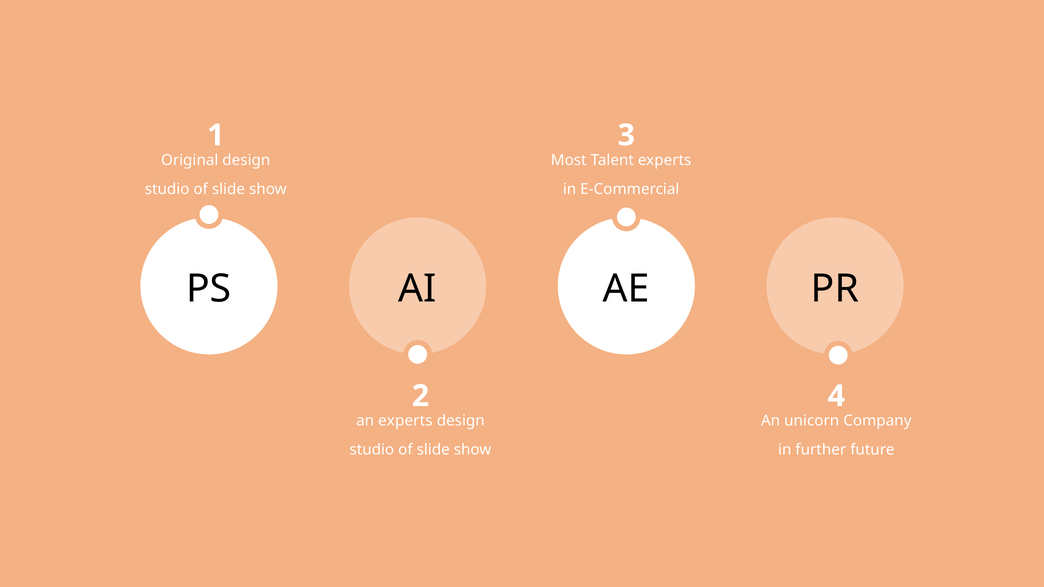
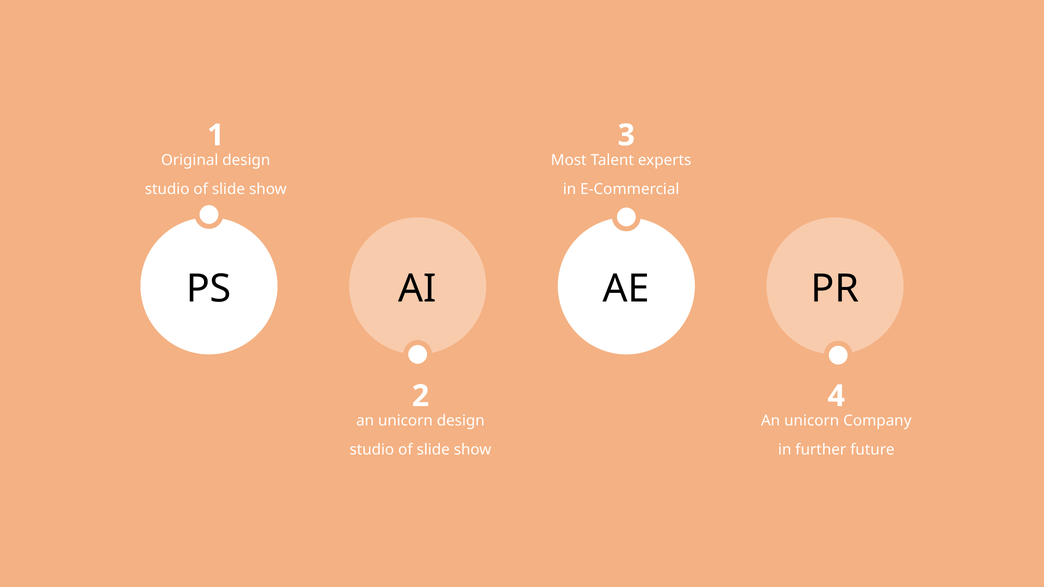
experts: experts -> unicorn (405, 421)
